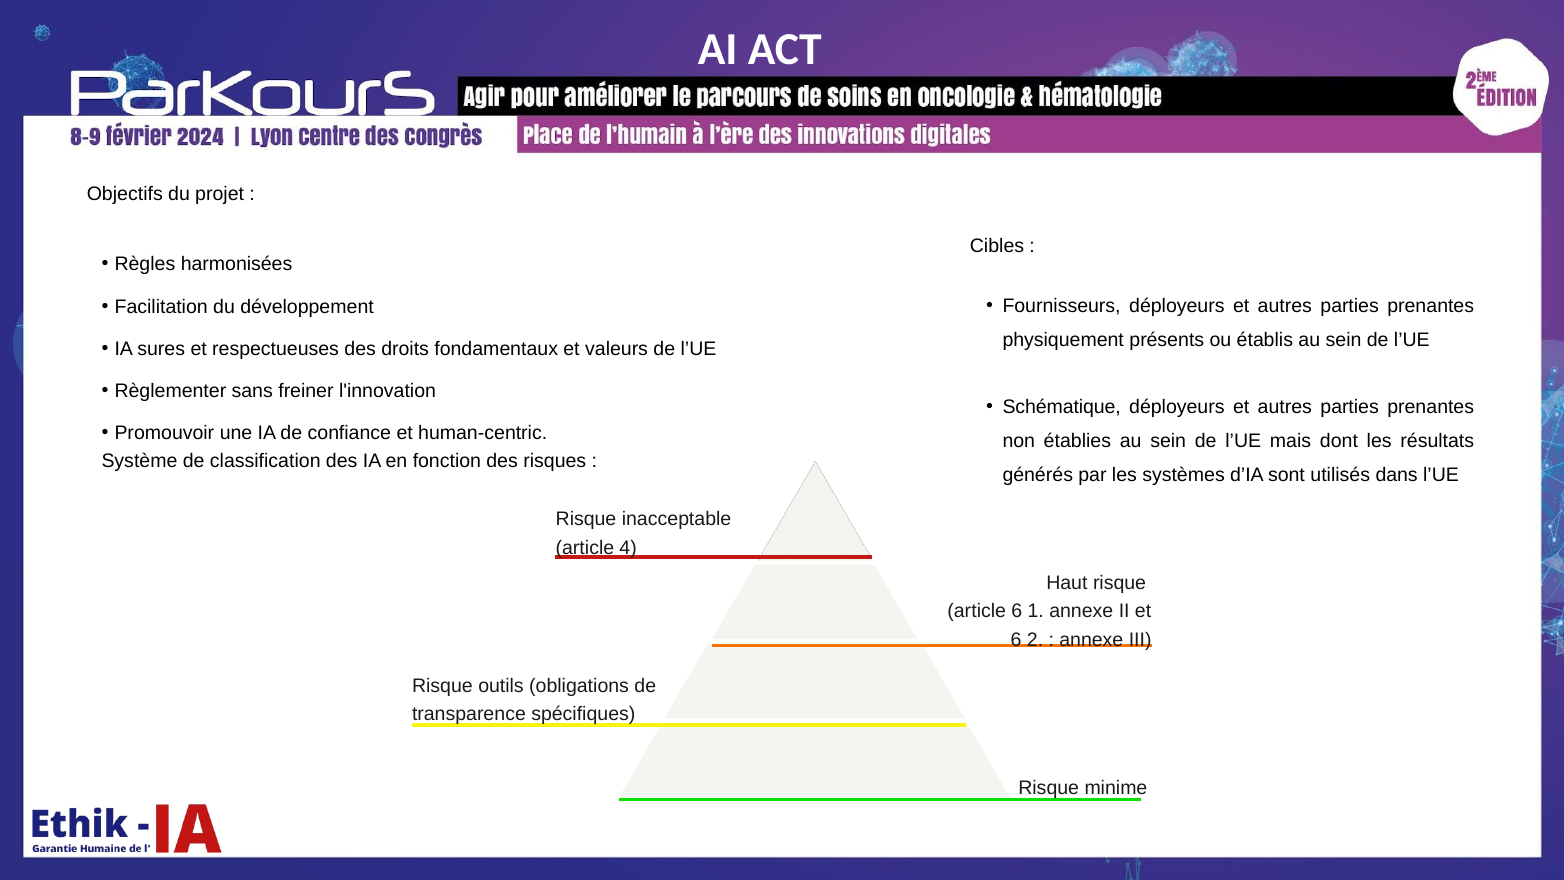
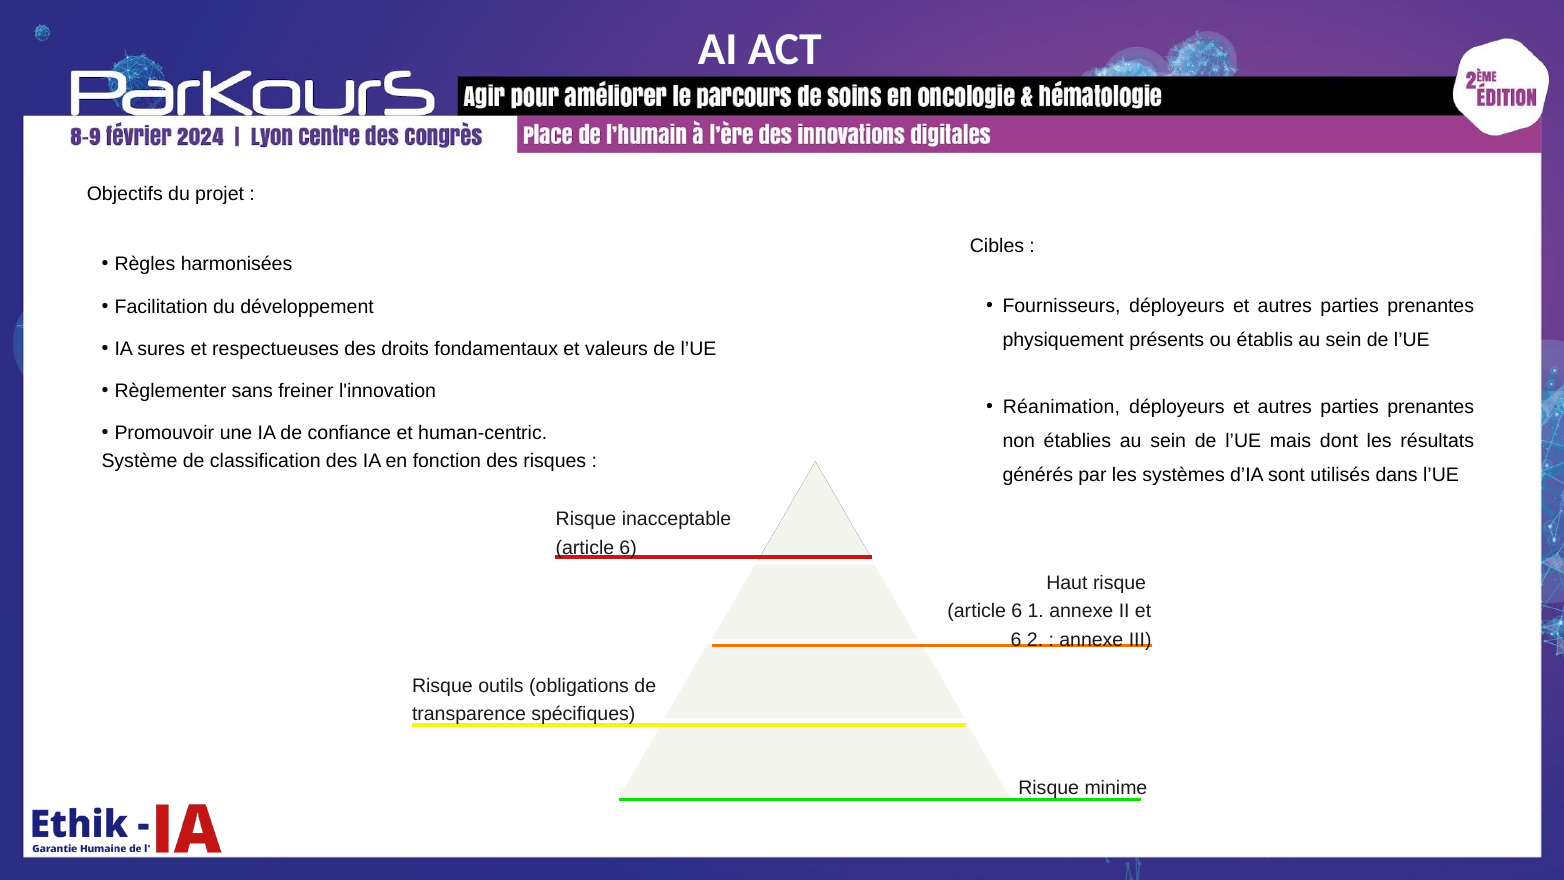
Schématique: Schématique -> Réanimation (1061, 407)
4: 4 -> 6 (628, 547)
